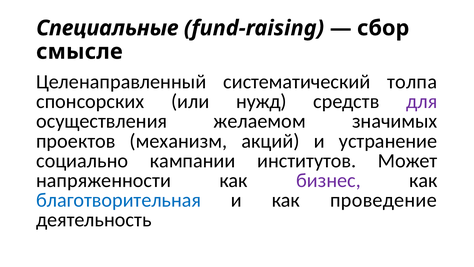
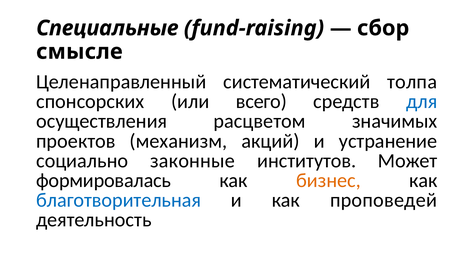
нужд: нужд -> всего (261, 101)
для colour: purple -> blue (422, 101)
желаемом: желаемом -> расцветом (260, 121)
кампании: кампании -> законные (193, 160)
напряженности: напряженности -> формировалась (104, 180)
бизнес colour: purple -> orange (328, 180)
проведение: проведение -> проповедей (384, 200)
